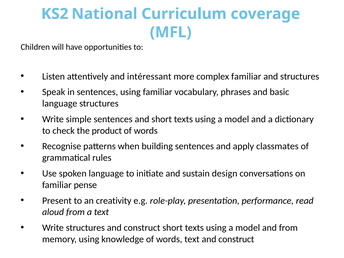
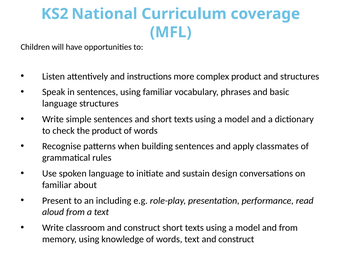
intéressant: intéressant -> instructions (149, 76)
complex familiar: familiar -> product (246, 76)
pense: pense -> about (85, 185)
creativity: creativity -> including (114, 201)
Write structures: structures -> classroom (85, 228)
